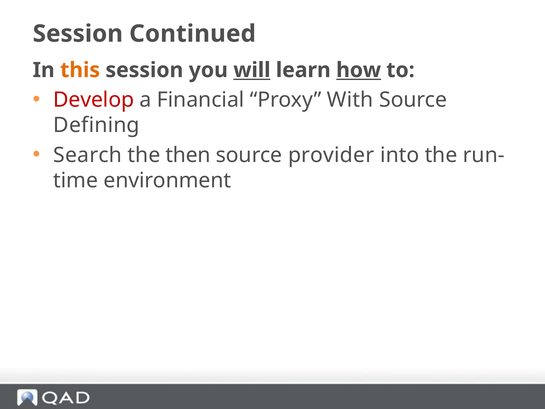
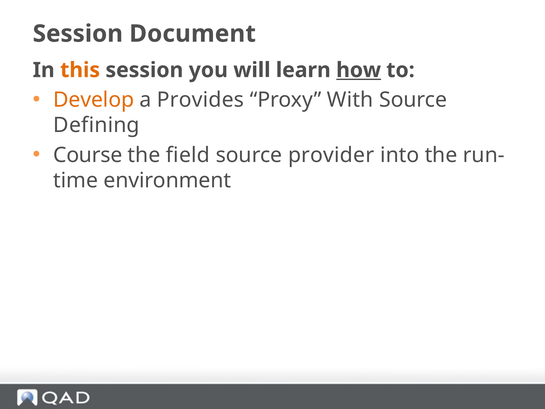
Continued: Continued -> Document (193, 34)
will underline: present -> none (252, 70)
Develop colour: red -> orange (94, 100)
Financial: Financial -> Provides (200, 100)
Search: Search -> Course (88, 155)
then: then -> field (188, 155)
